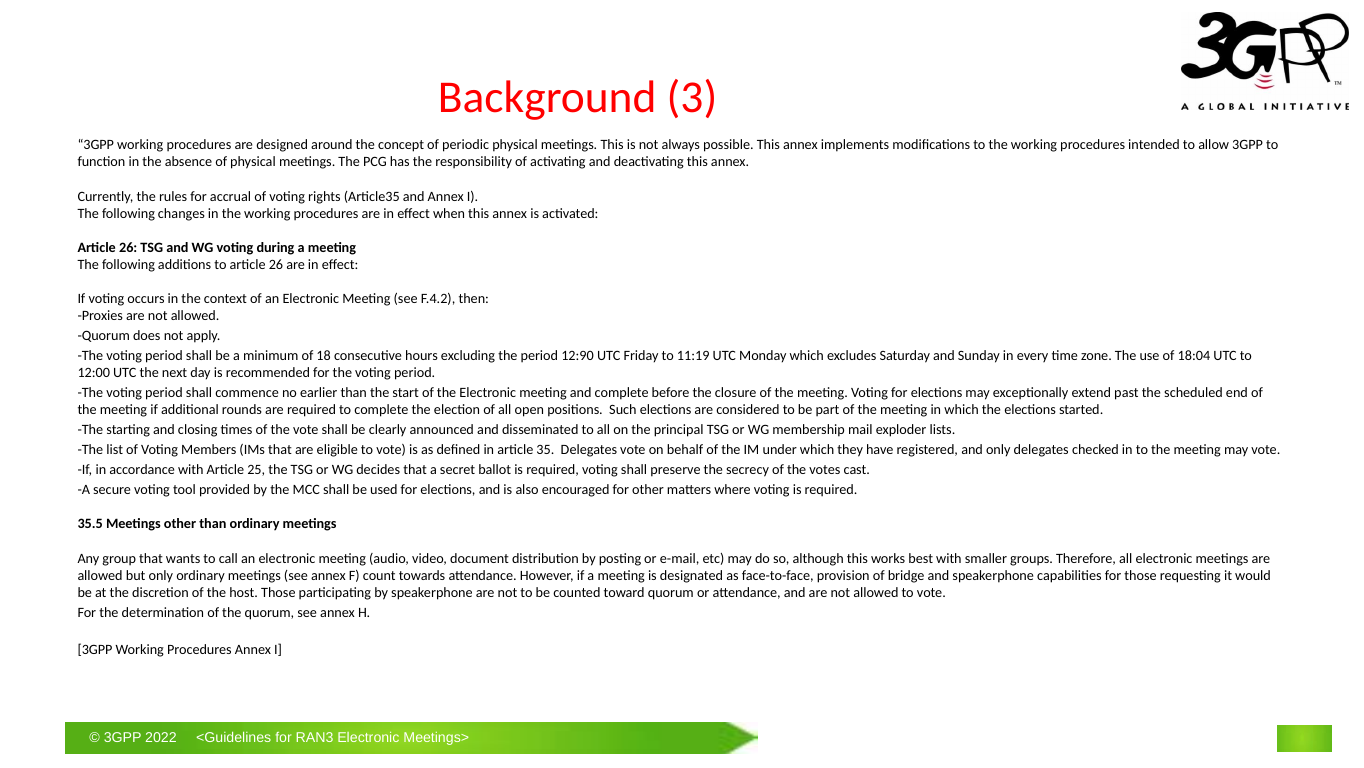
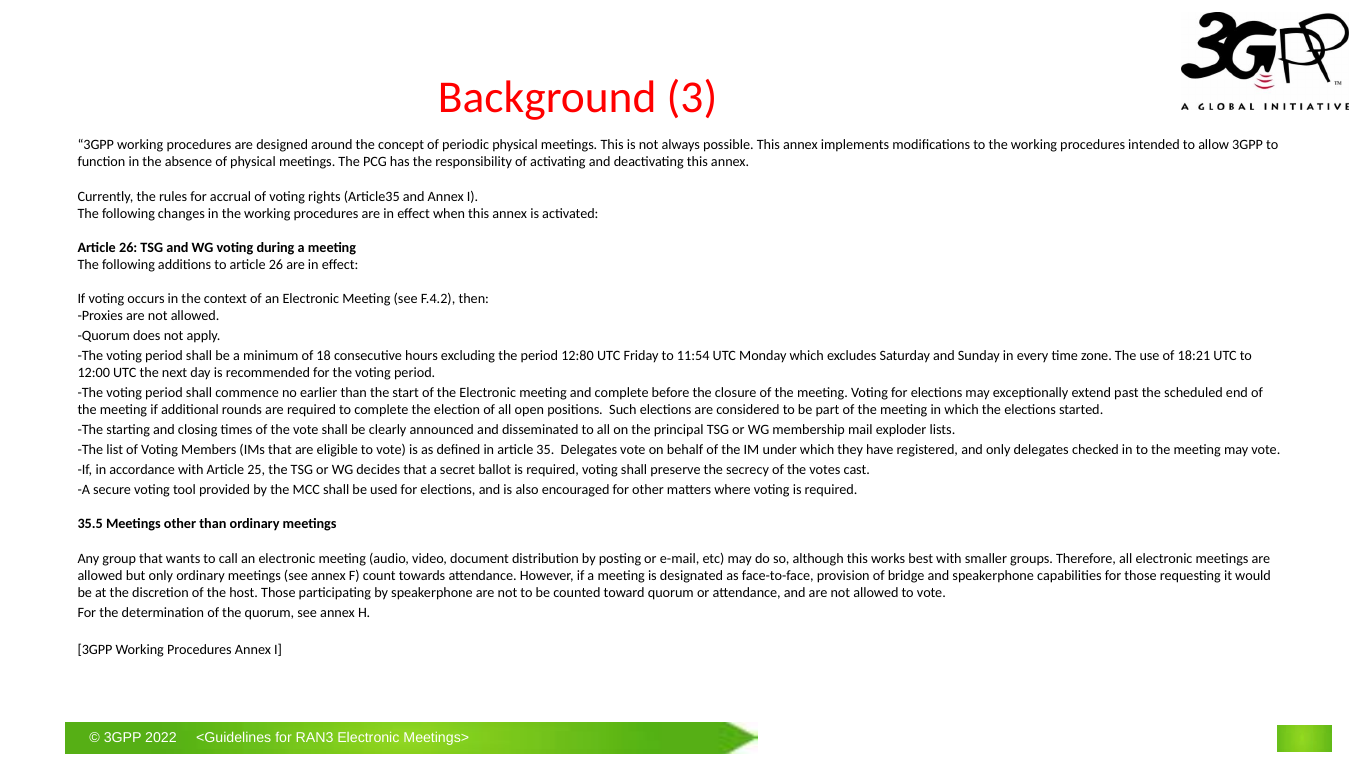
12:90: 12:90 -> 12:80 (578, 356)
11:19: 11:19 -> 11:54 (693, 356)
18:04: 18:04 -> 18:21 (1194, 356)
